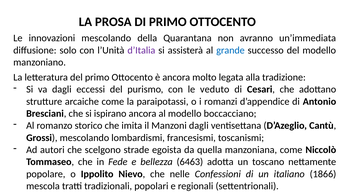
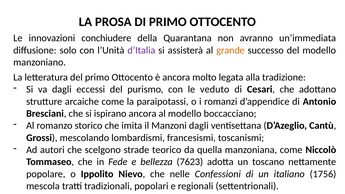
innovazioni mescolando: mescolando -> conchiudere (106, 38)
grande colour: blue -> orange (230, 50)
egoista: egoista -> teorico (167, 150)
6463: 6463 -> 7623 (190, 162)
1866: 1866 -> 1756 (323, 174)
